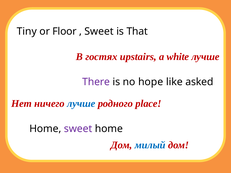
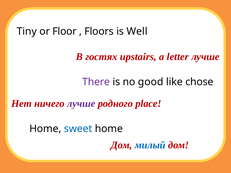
Sweet: Sweet -> Floors (99, 31)
That: That -> Well (137, 31)
white: white -> letter (178, 57)
hope: hope -> good (151, 82)
asked: asked -> chose (199, 82)
лучше colour: blue -> purple (81, 104)
sweet colour: purple -> blue (78, 129)
